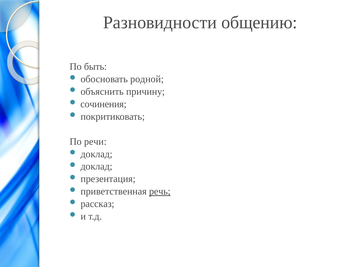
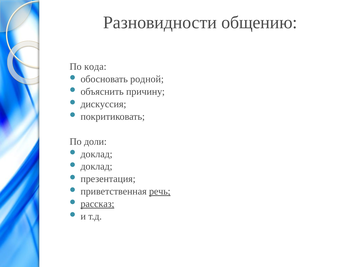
быть: быть -> кода (95, 66)
сочинения: сочинения -> дискуссия (103, 104)
речи: речи -> доли (95, 141)
рассказ underline: none -> present (97, 203)
